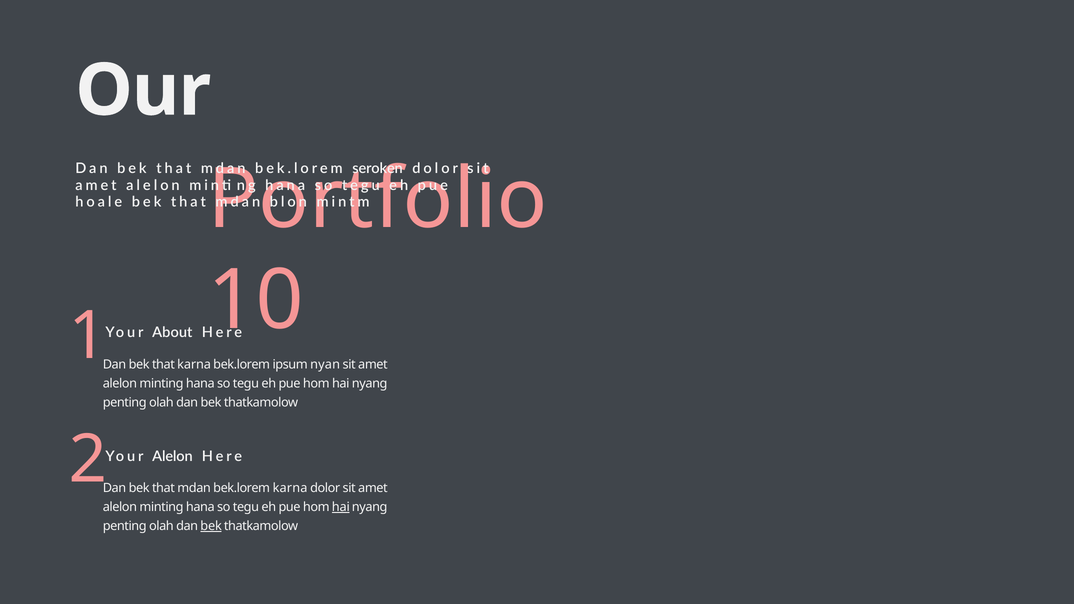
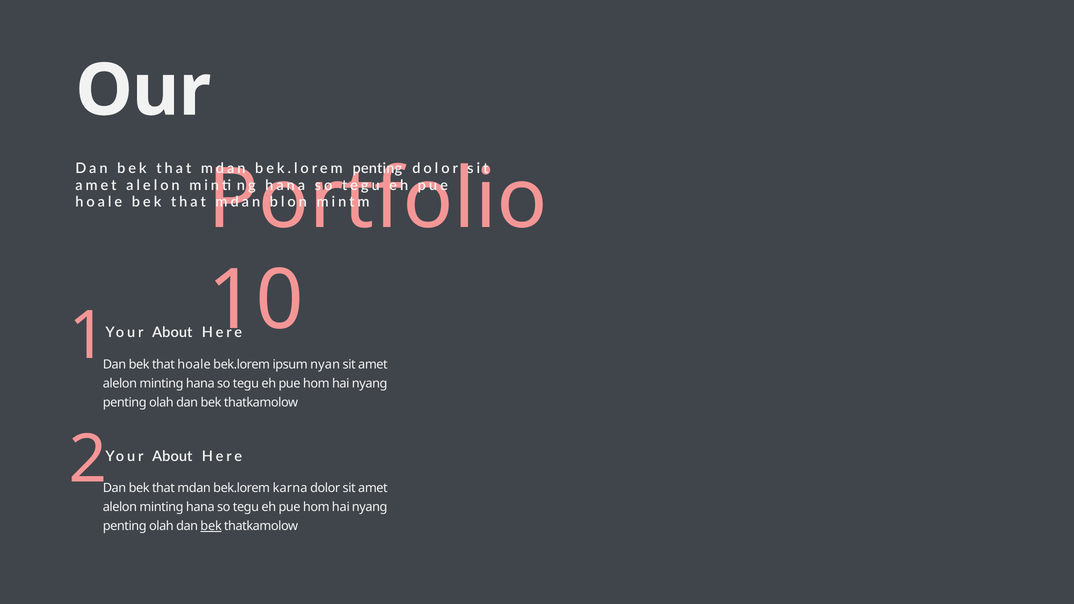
bek.lorem seroken: seroken -> penting (377, 169)
that karna: karna -> hoale (194, 365)
Alelon: Alelon -> About (172, 457)
hai underline: present -> none (341, 507)
